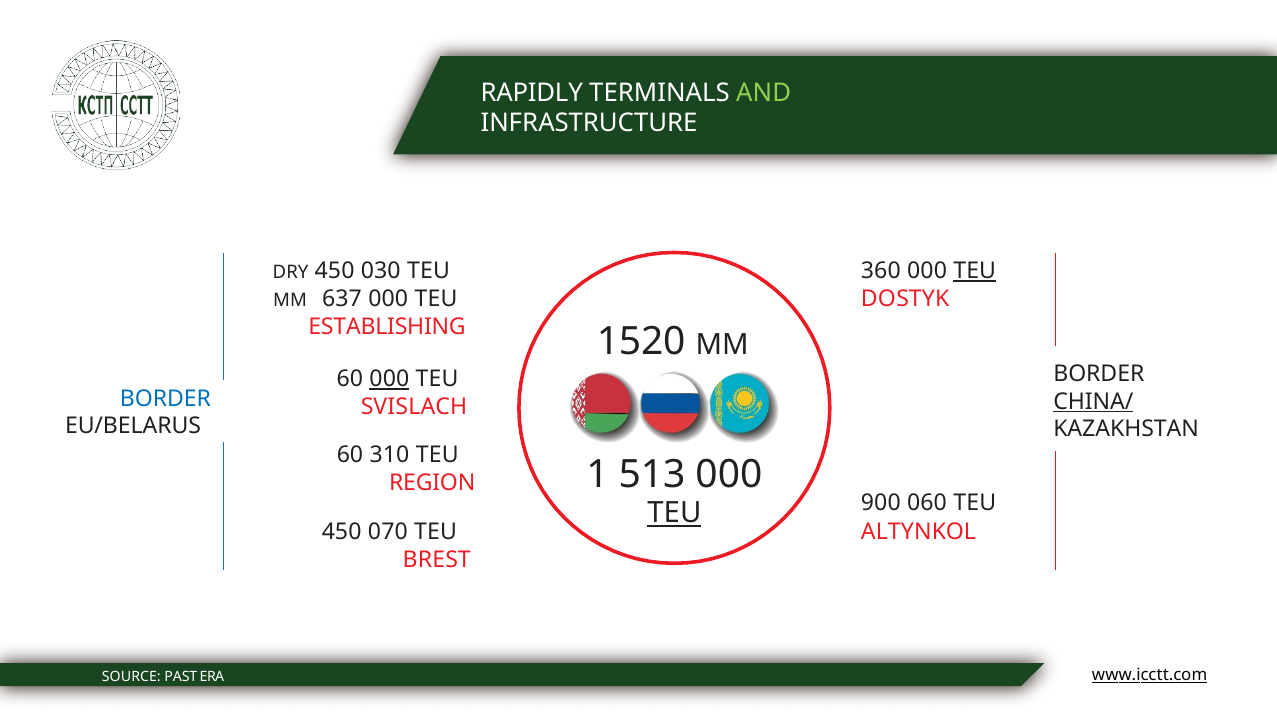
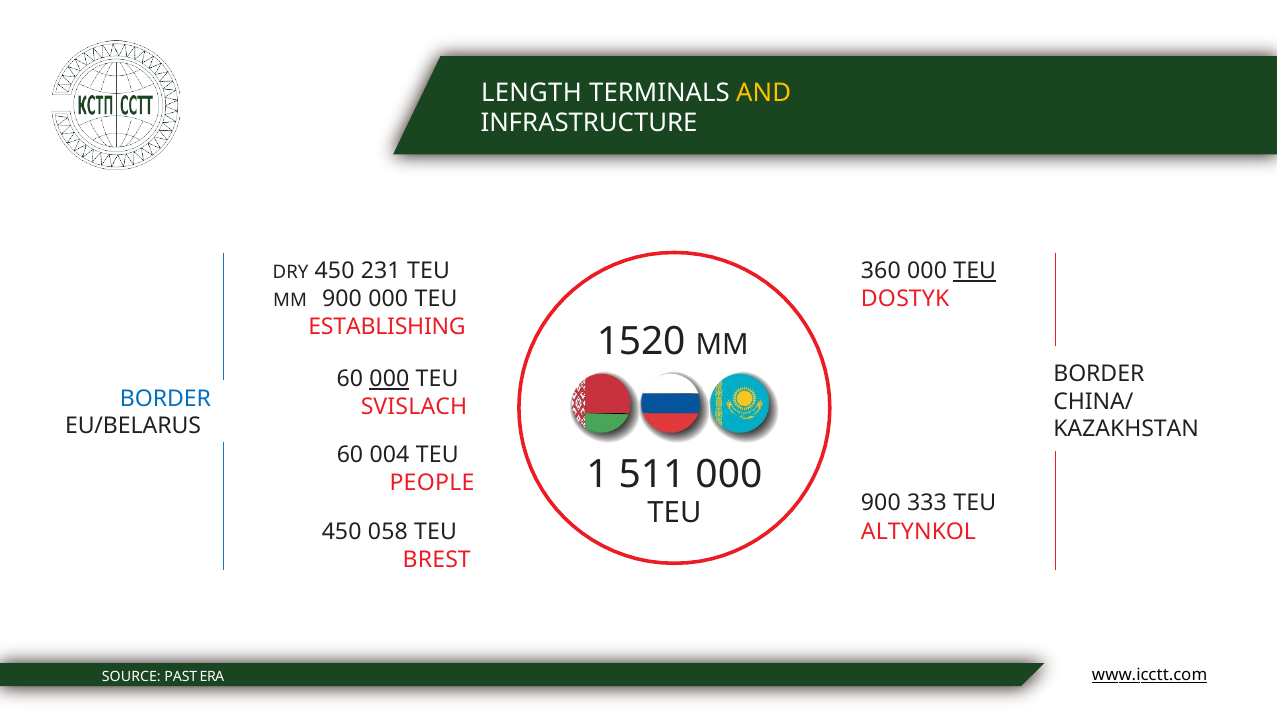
RAPIDLY: RAPIDLY -> LENGTH (531, 93)
AND colour: light green -> yellow (764, 93)
030: 030 -> 231 (381, 271)
MM 637: 637 -> 900 (342, 299)
CHINA/ underline: present -> none (1093, 402)
310: 310 -> 004 (389, 455)
513: 513 -> 511 (652, 475)
REGION: REGION -> PEOPLE (432, 483)
060: 060 -> 333 (927, 503)
TEU underline: present -> none (674, 513)
070: 070 -> 058 (388, 532)
